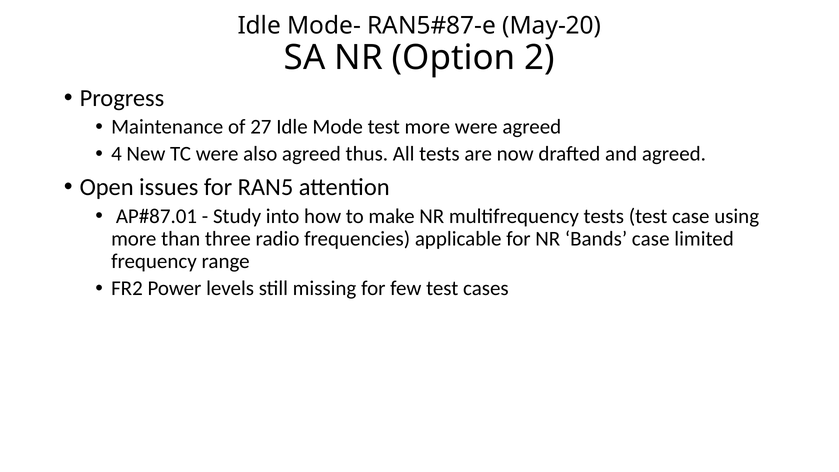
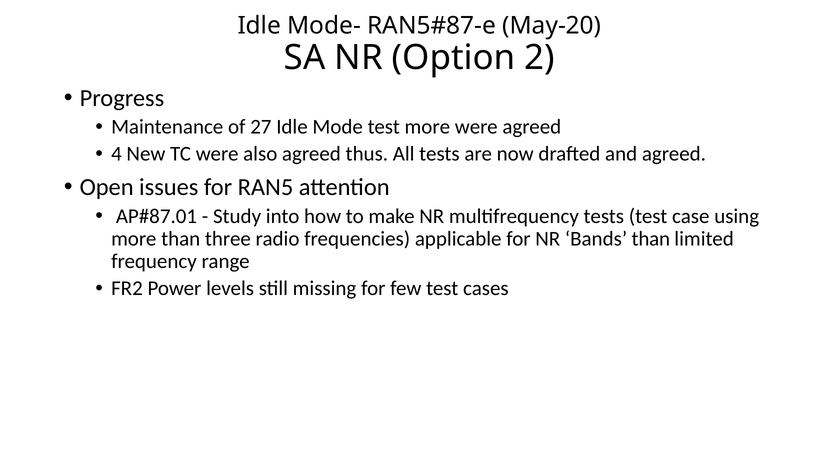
Bands case: case -> than (651, 239)
